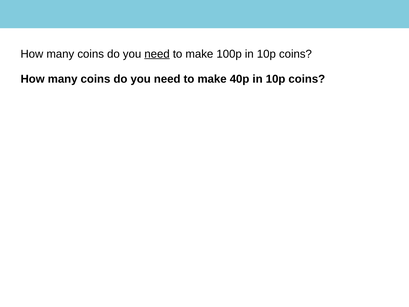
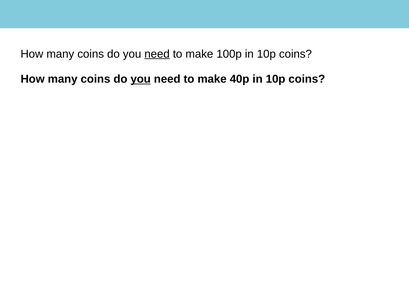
you underline: none -> present (141, 79)
